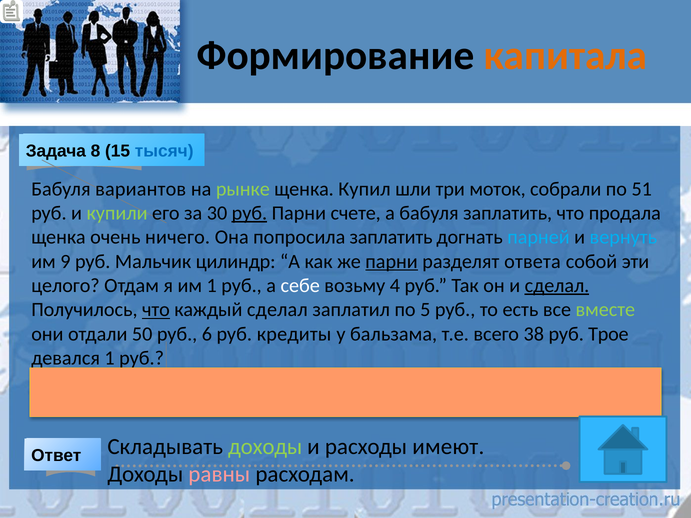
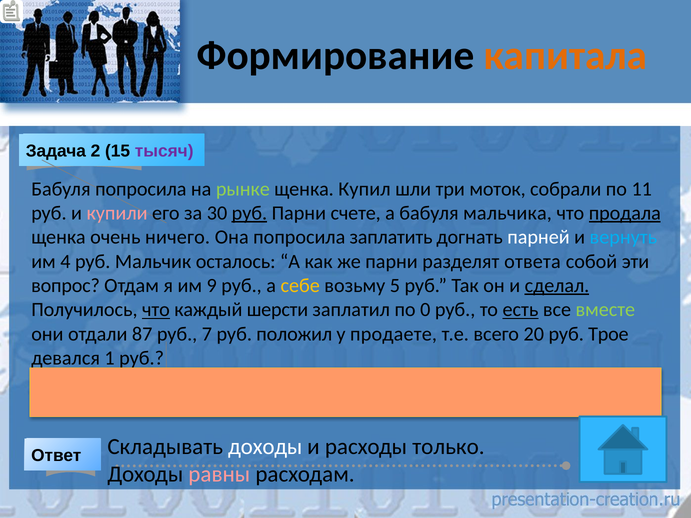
8: 8 -> 2 (96, 151)
тысяч colour: blue -> purple (164, 151)
Бабуля вариантов: вариантов -> попросила (141, 189)
51: 51 -> 11 (642, 189)
купили colour: light green -> pink (117, 213)
бабуля заплатить: заплатить -> мальчика (508, 213)
продала underline: none -> present (625, 213)
парней colour: light blue -> white (538, 237)
9: 9 -> 4 (65, 262)
цилиндр: цилиндр -> осталось (236, 262)
парни underline: present -> none (392, 262)
целого: целого -> вопрос (66, 286)
им 1: 1 -> 9 (212, 286)
себе colour: white -> yellow (300, 286)
4: 4 -> 5 (395, 286)
каждый сделал: сделал -> шерсти (277, 310)
5: 5 -> 0 (425, 310)
есть underline: none -> present (520, 310)
50: 50 -> 87 (142, 334)
6: 6 -> 7 (207, 334)
кредиты: кредиты -> положил (294, 334)
бальзама: бальзама -> продаете (394, 334)
38: 38 -> 20 (534, 334)
доходы colour: light green -> white (265, 447)
имеют: имеют -> только (448, 447)
